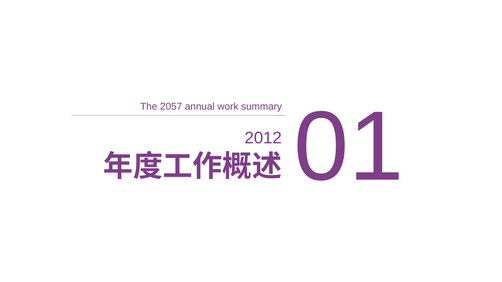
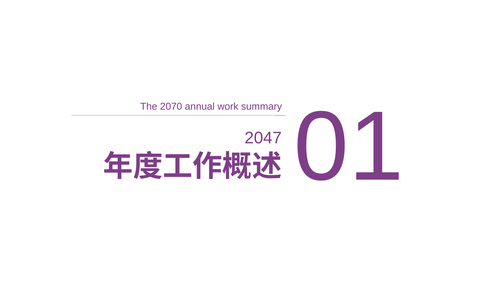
2057: 2057 -> 2070 (171, 107)
2012: 2012 -> 2047 (263, 138)
